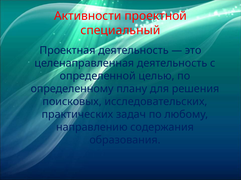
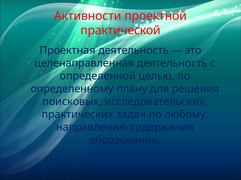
специальный: специальный -> практической (121, 30)
